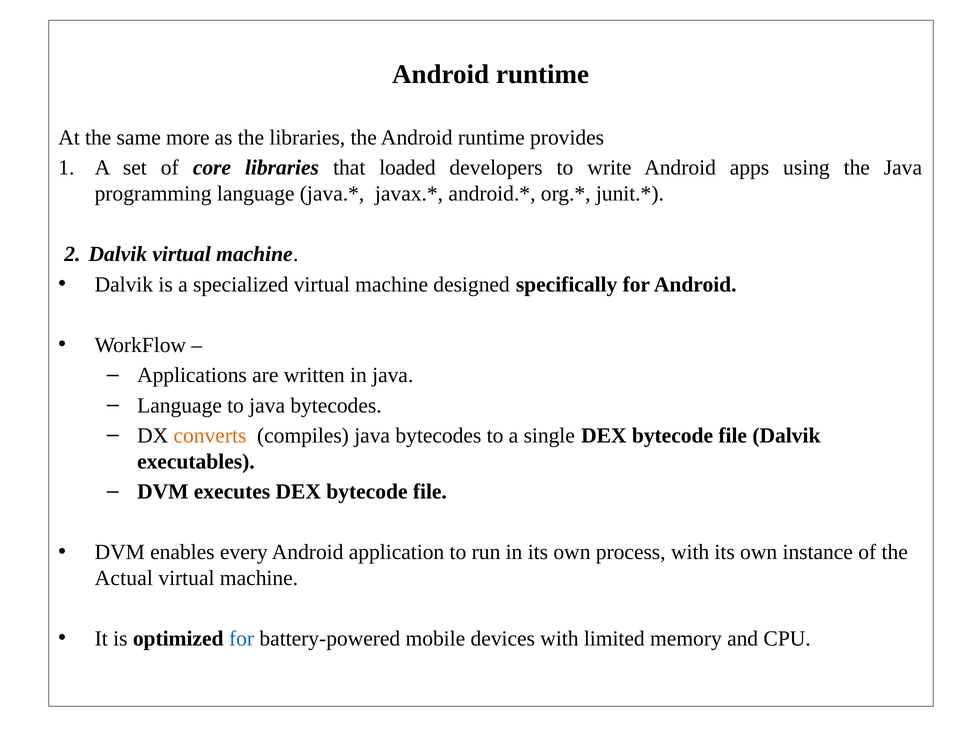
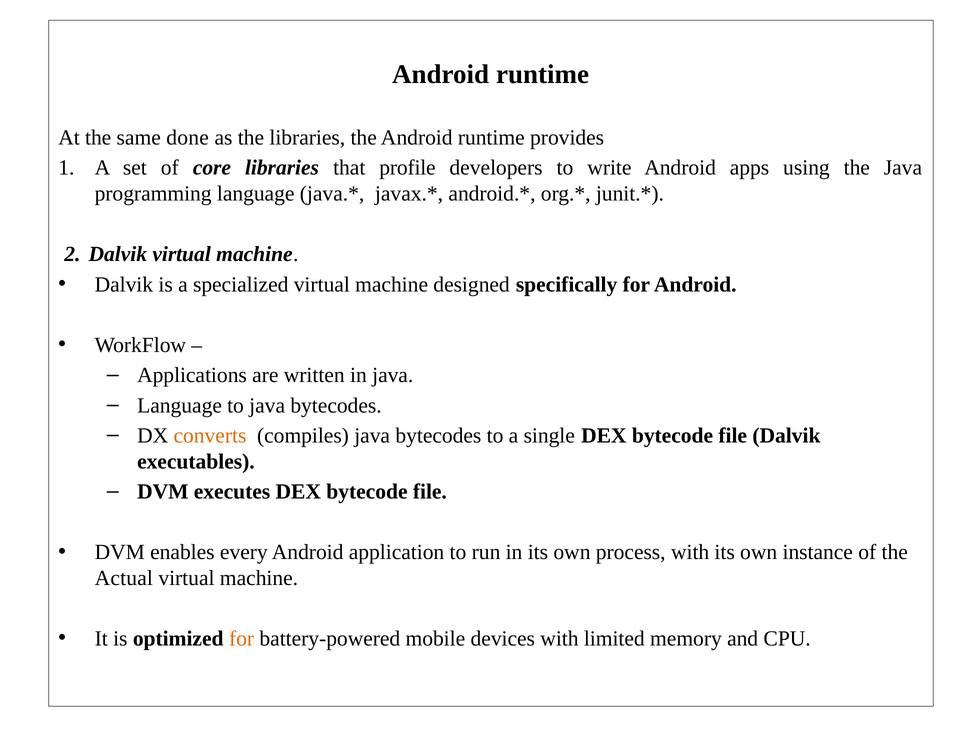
more: more -> done (188, 138)
loaded: loaded -> profile (407, 168)
for colour: blue -> orange (242, 638)
